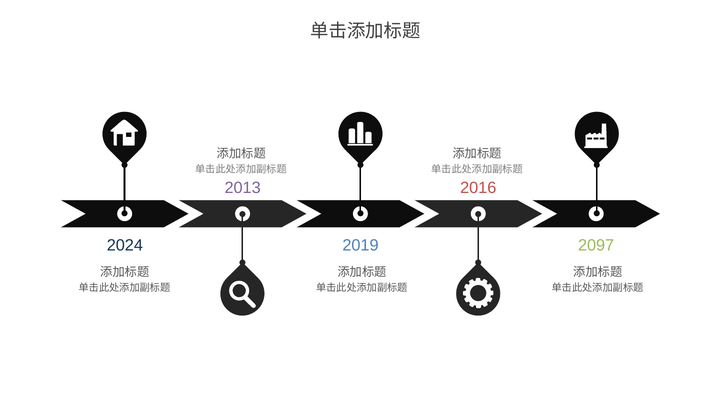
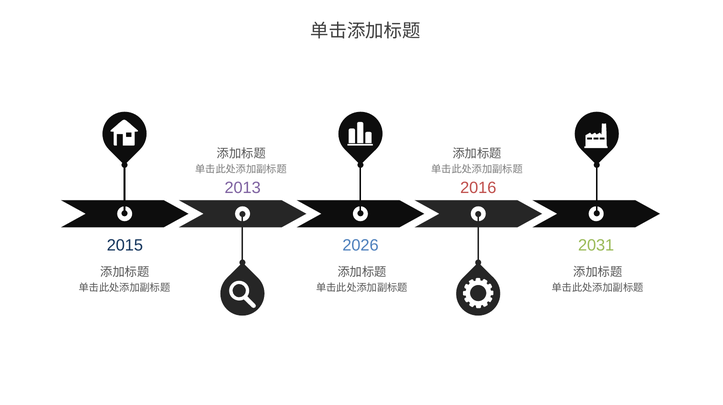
2024: 2024 -> 2015 (125, 245)
2019: 2019 -> 2026 (361, 245)
2097: 2097 -> 2031 (596, 245)
